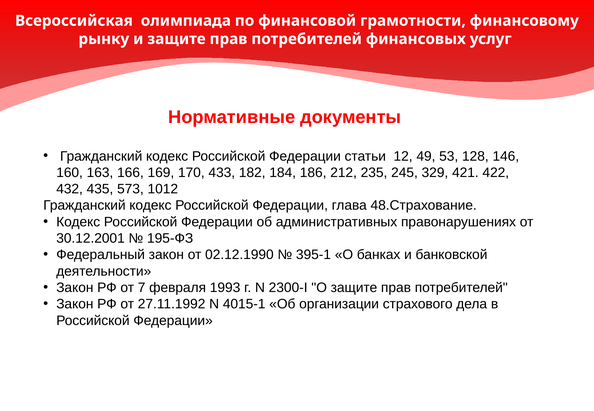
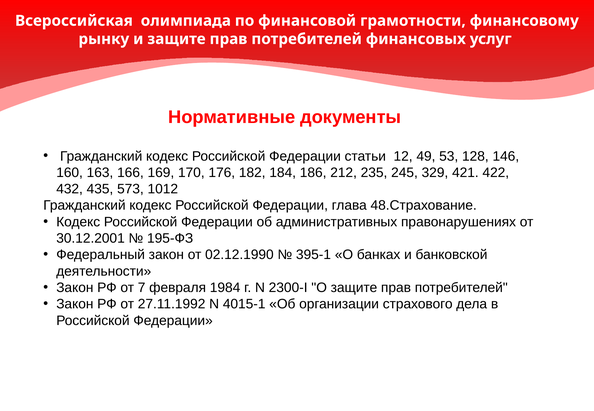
433: 433 -> 176 (222, 173)
1993: 1993 -> 1984 (225, 288)
